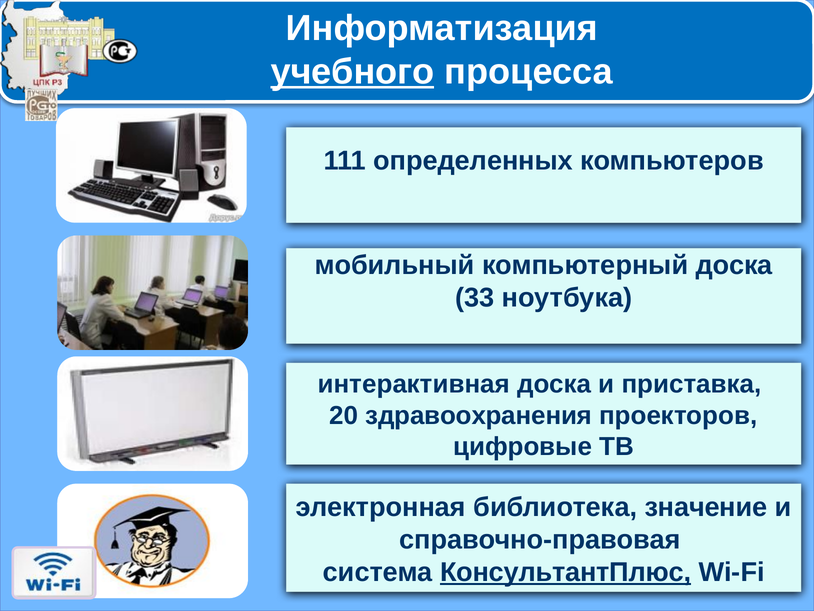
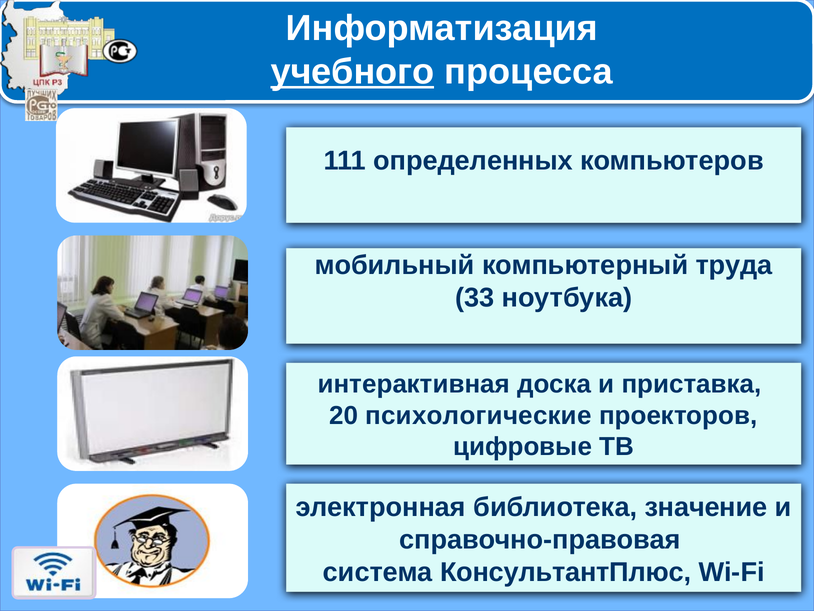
компьютерный доска: доска -> труда (734, 265)
здравоохранения: здравоохранения -> психологические (479, 415)
КонсультантПлюс underline: present -> none (566, 572)
